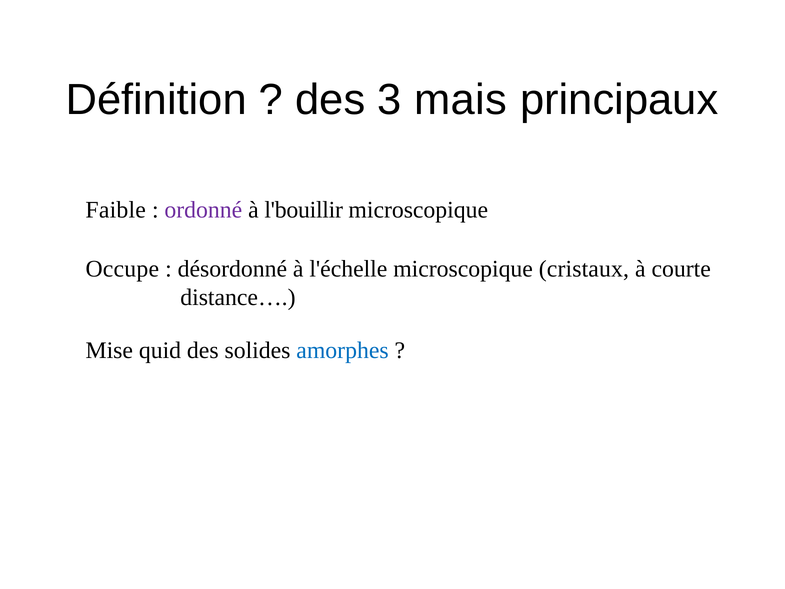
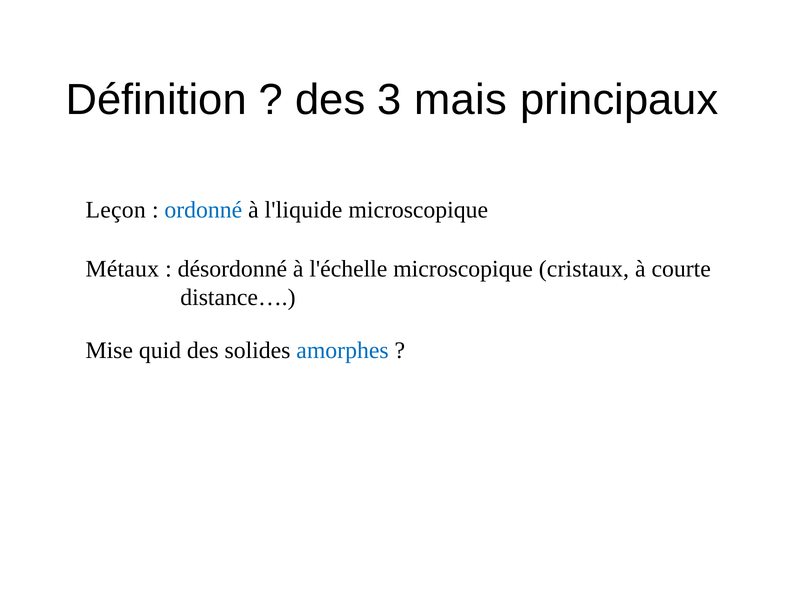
Faible: Faible -> Leçon (116, 210)
ordonné colour: purple -> blue (203, 210)
l'bouillir: l'bouillir -> l'liquide (303, 210)
Occupe: Occupe -> Métaux (122, 269)
